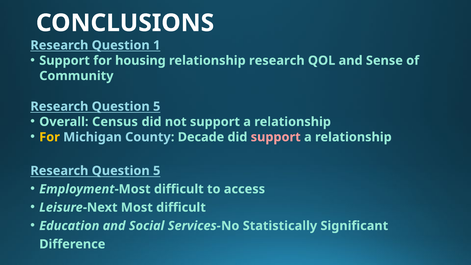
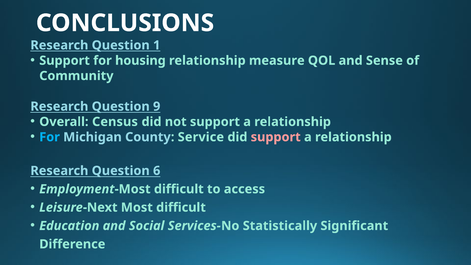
research: research -> measure (277, 61)
5: 5 -> 9 (157, 106)
For colour: yellow -> light blue (50, 137)
Decade: Decade -> Service (201, 137)
5: 5 -> 6 (157, 171)
